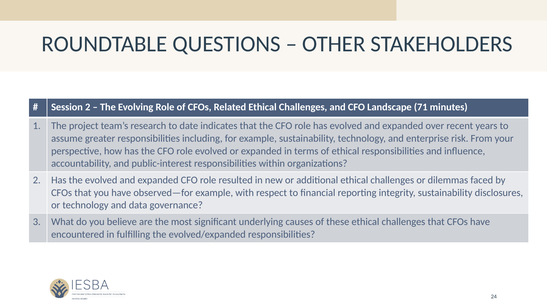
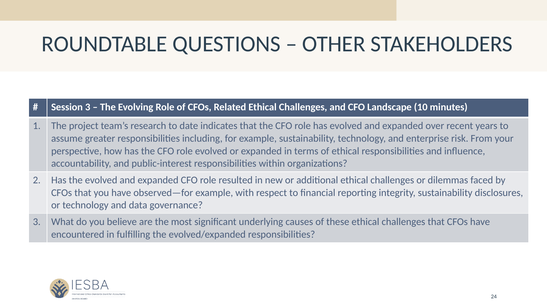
Session 2: 2 -> 3 (88, 107)
71: 71 -> 10 (421, 107)
